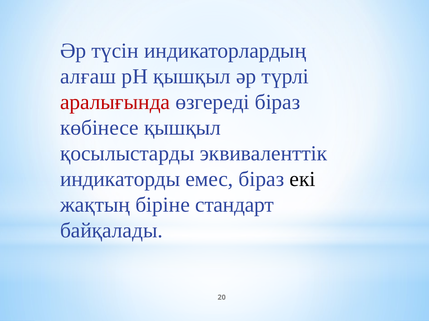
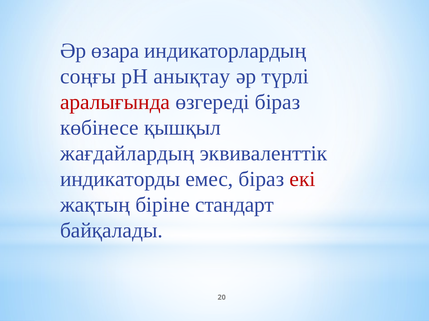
түсін: түсін -> өзара (115, 51)
алғаш: алғаш -> соңғы (88, 77)
pH қышқыл: қышқыл -> анықтау (192, 77)
қосылыстарды: қосылыстарды -> жағдайлардың (127, 154)
екі colour: black -> red (303, 180)
